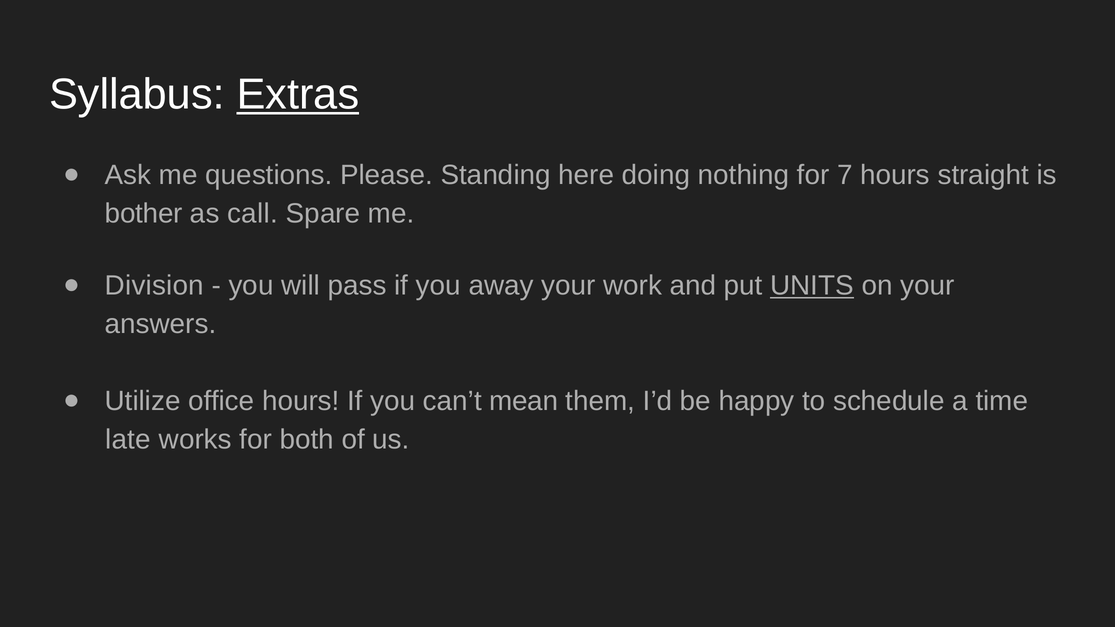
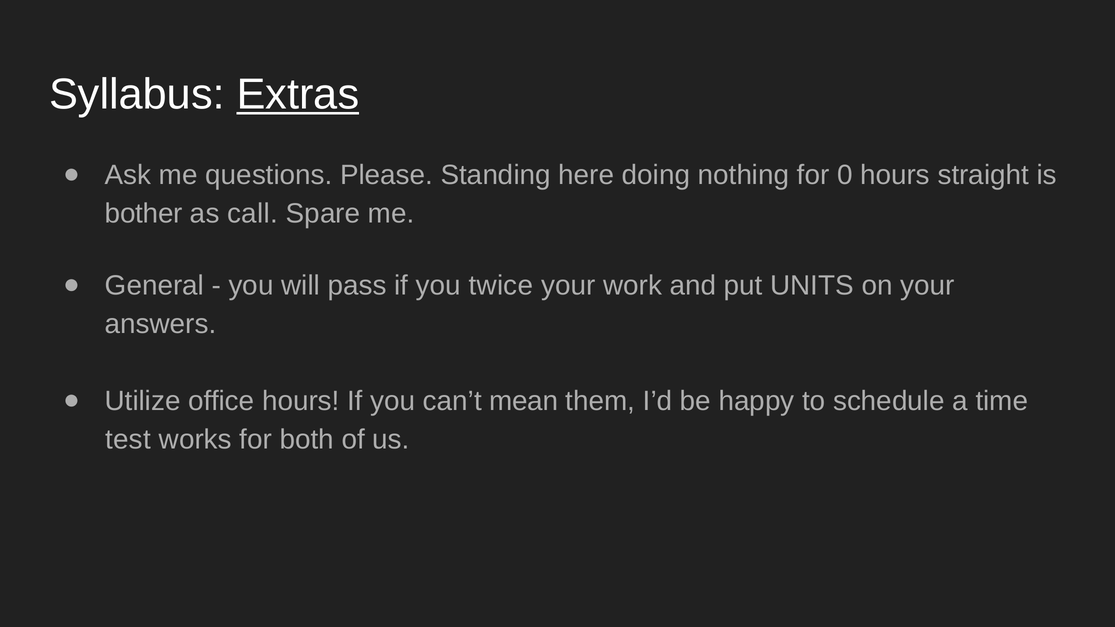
7: 7 -> 0 (845, 175)
Division: Division -> General (154, 286)
away: away -> twice (501, 286)
UNITS underline: present -> none (812, 286)
late: late -> test (128, 440)
